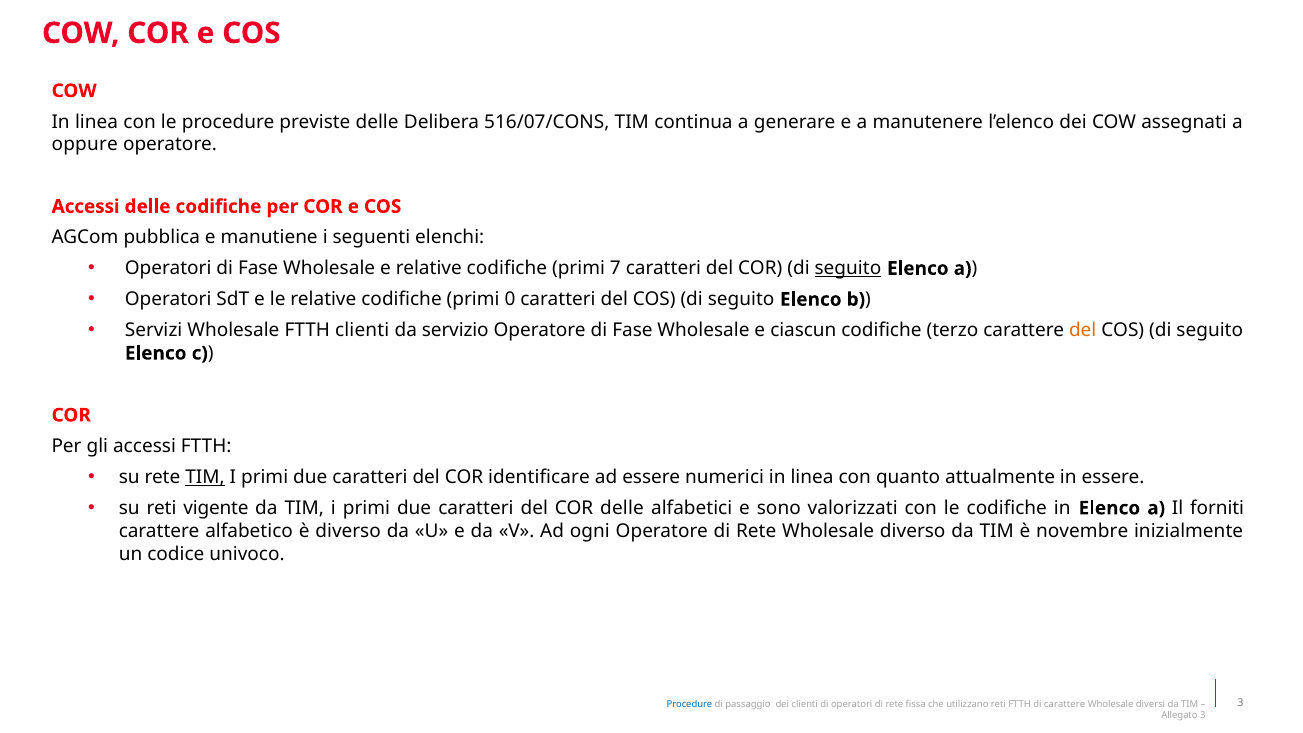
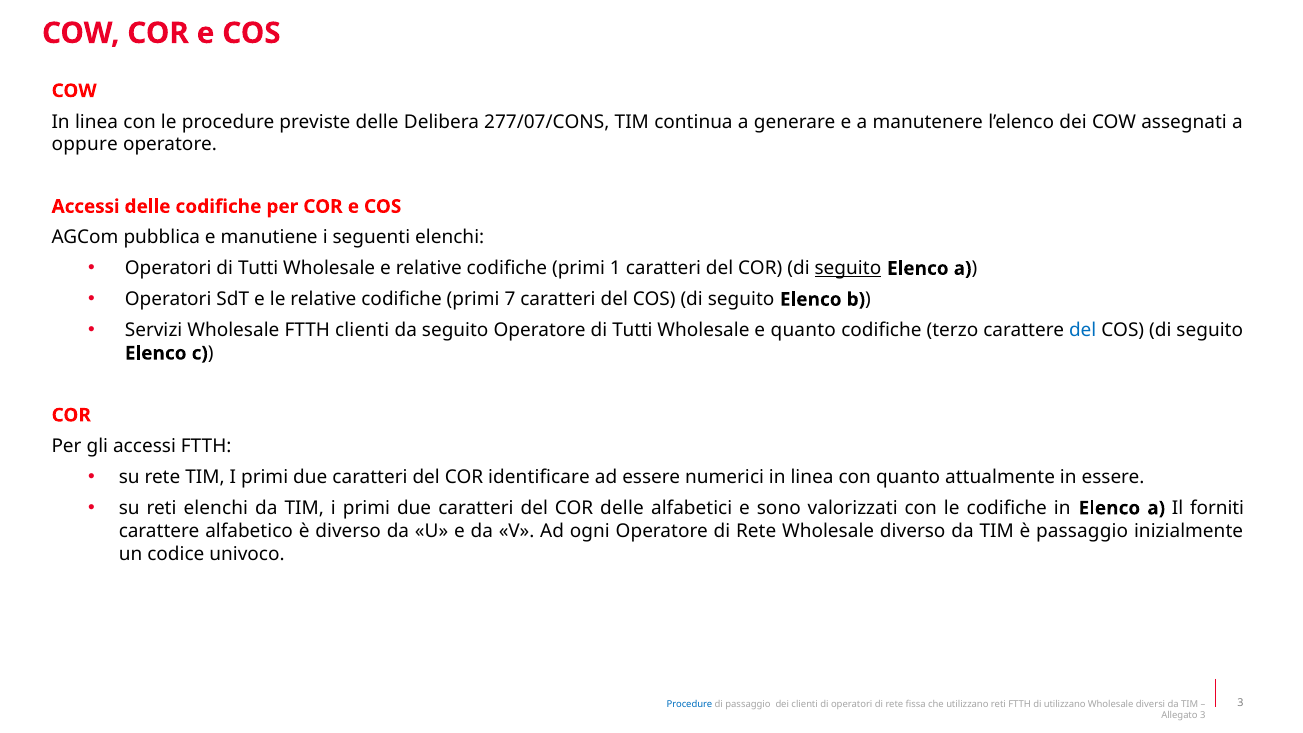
516/07/CONS: 516/07/CONS -> 277/07/CONS (547, 122)
Operatori di Fase: Fase -> Tutti (258, 268)
7: 7 -> 1 (615, 268)
0: 0 -> 7 (510, 299)
da servizio: servizio -> seguito (455, 330)
Operatore di Fase: Fase -> Tutti (632, 330)
e ciascun: ciascun -> quanto (803, 330)
del colour: orange -> blue (1083, 330)
TIM underline: present -> none (205, 477)
reti vigente: vigente -> elenchi (216, 508)
è novembre: novembre -> passaggio (1082, 531)
di carattere: carattere -> utilizzano (1065, 704)
